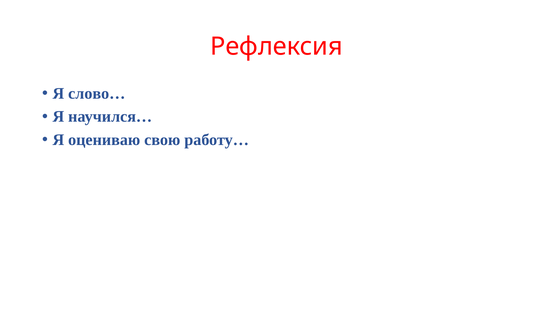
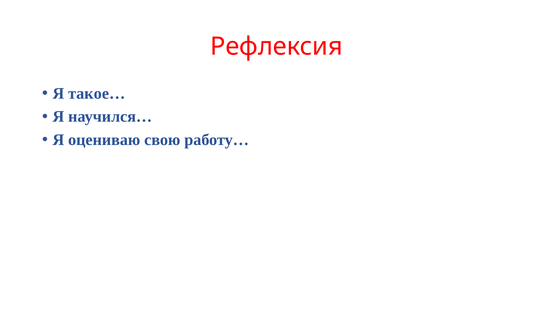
слово…: слово… -> такое… (97, 93)
